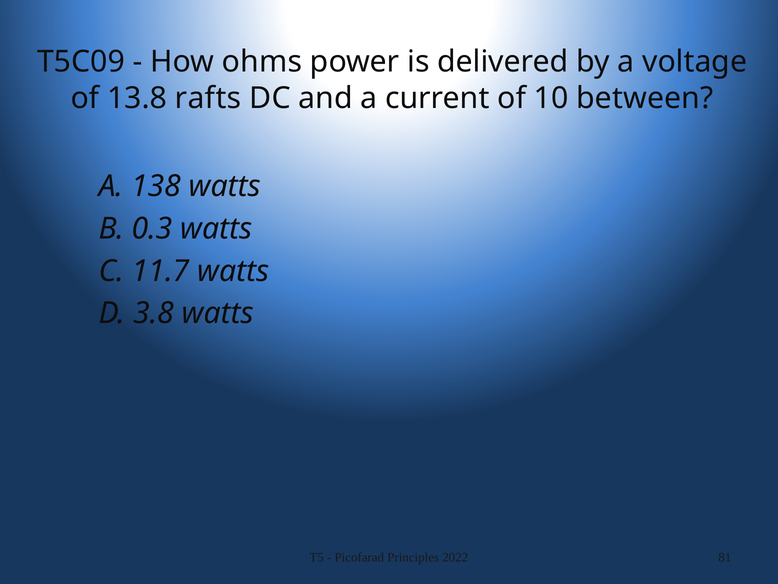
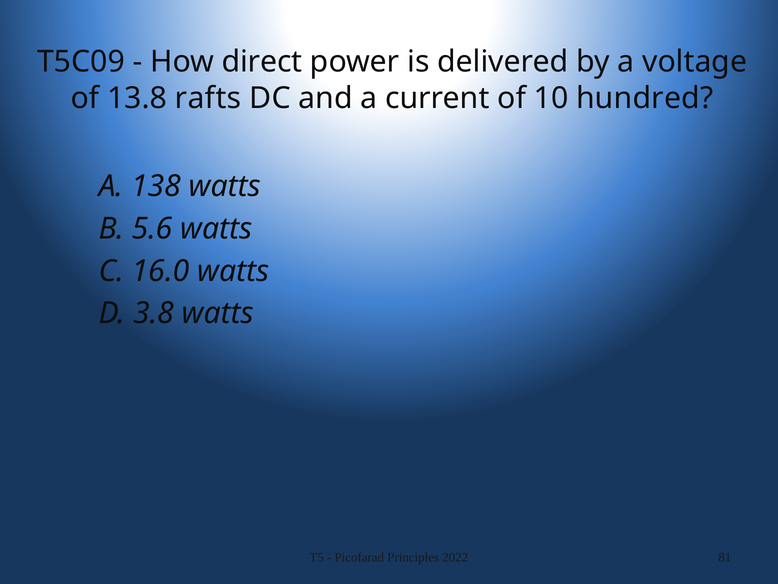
ohms: ohms -> direct (262, 62)
between: between -> hundred (645, 98)
0.3: 0.3 -> 5.6 (152, 228)
11.7: 11.7 -> 16.0 (161, 271)
